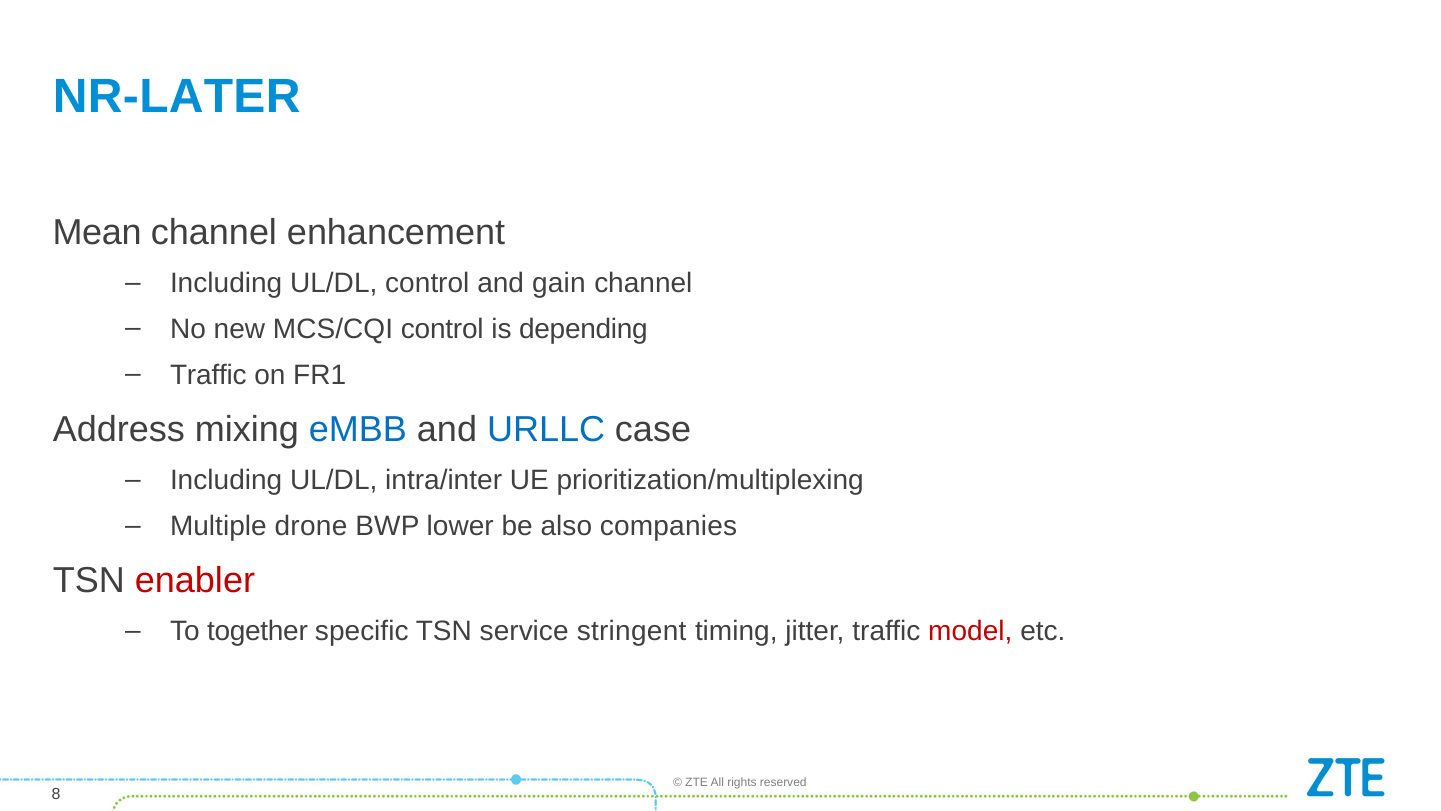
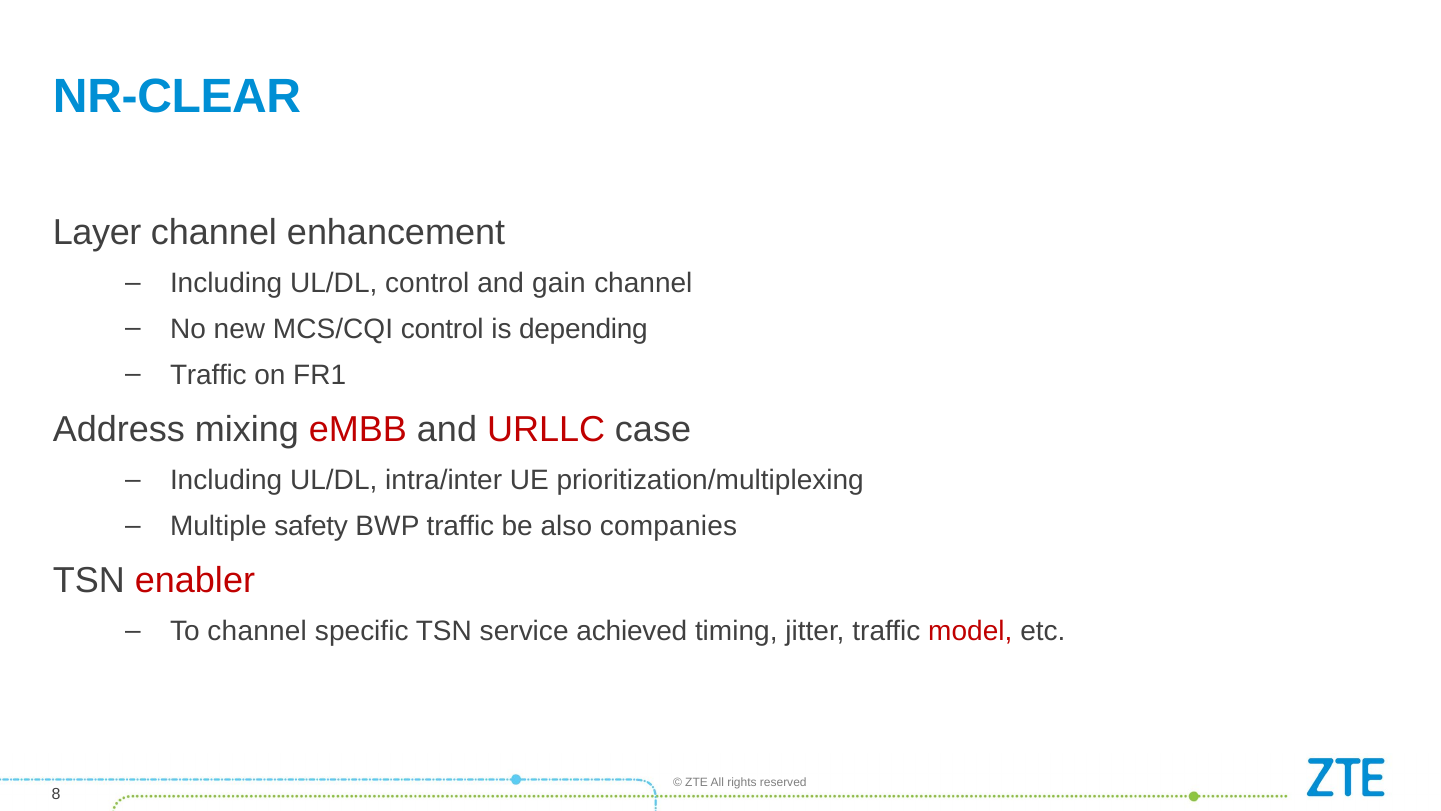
NR-LATER: NR-LATER -> NR-CLEAR (177, 97)
Mean: Mean -> Layer (97, 233)
eMBB colour: blue -> red (358, 430)
URLLC colour: blue -> red (546, 430)
drone: drone -> safety (311, 526)
BWP lower: lower -> traffic (460, 526)
To together: together -> channel (257, 631)
stringent: stringent -> achieved (632, 631)
